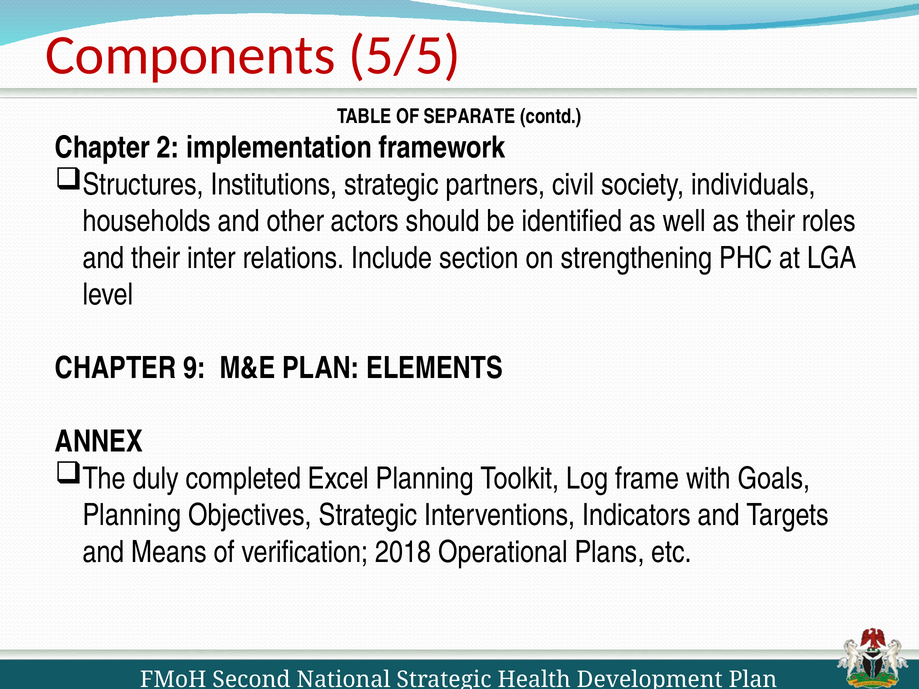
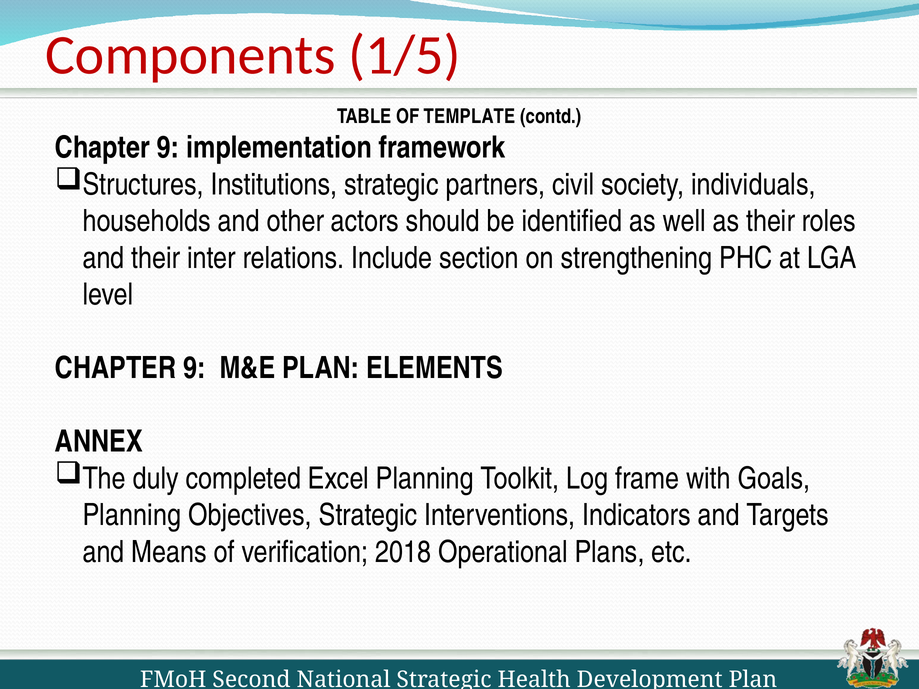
5/5: 5/5 -> 1/5 (404, 55)
SEPARATE: SEPARATE -> TEMPLATE (470, 116)
2: 2 -> 9 (168, 148)
